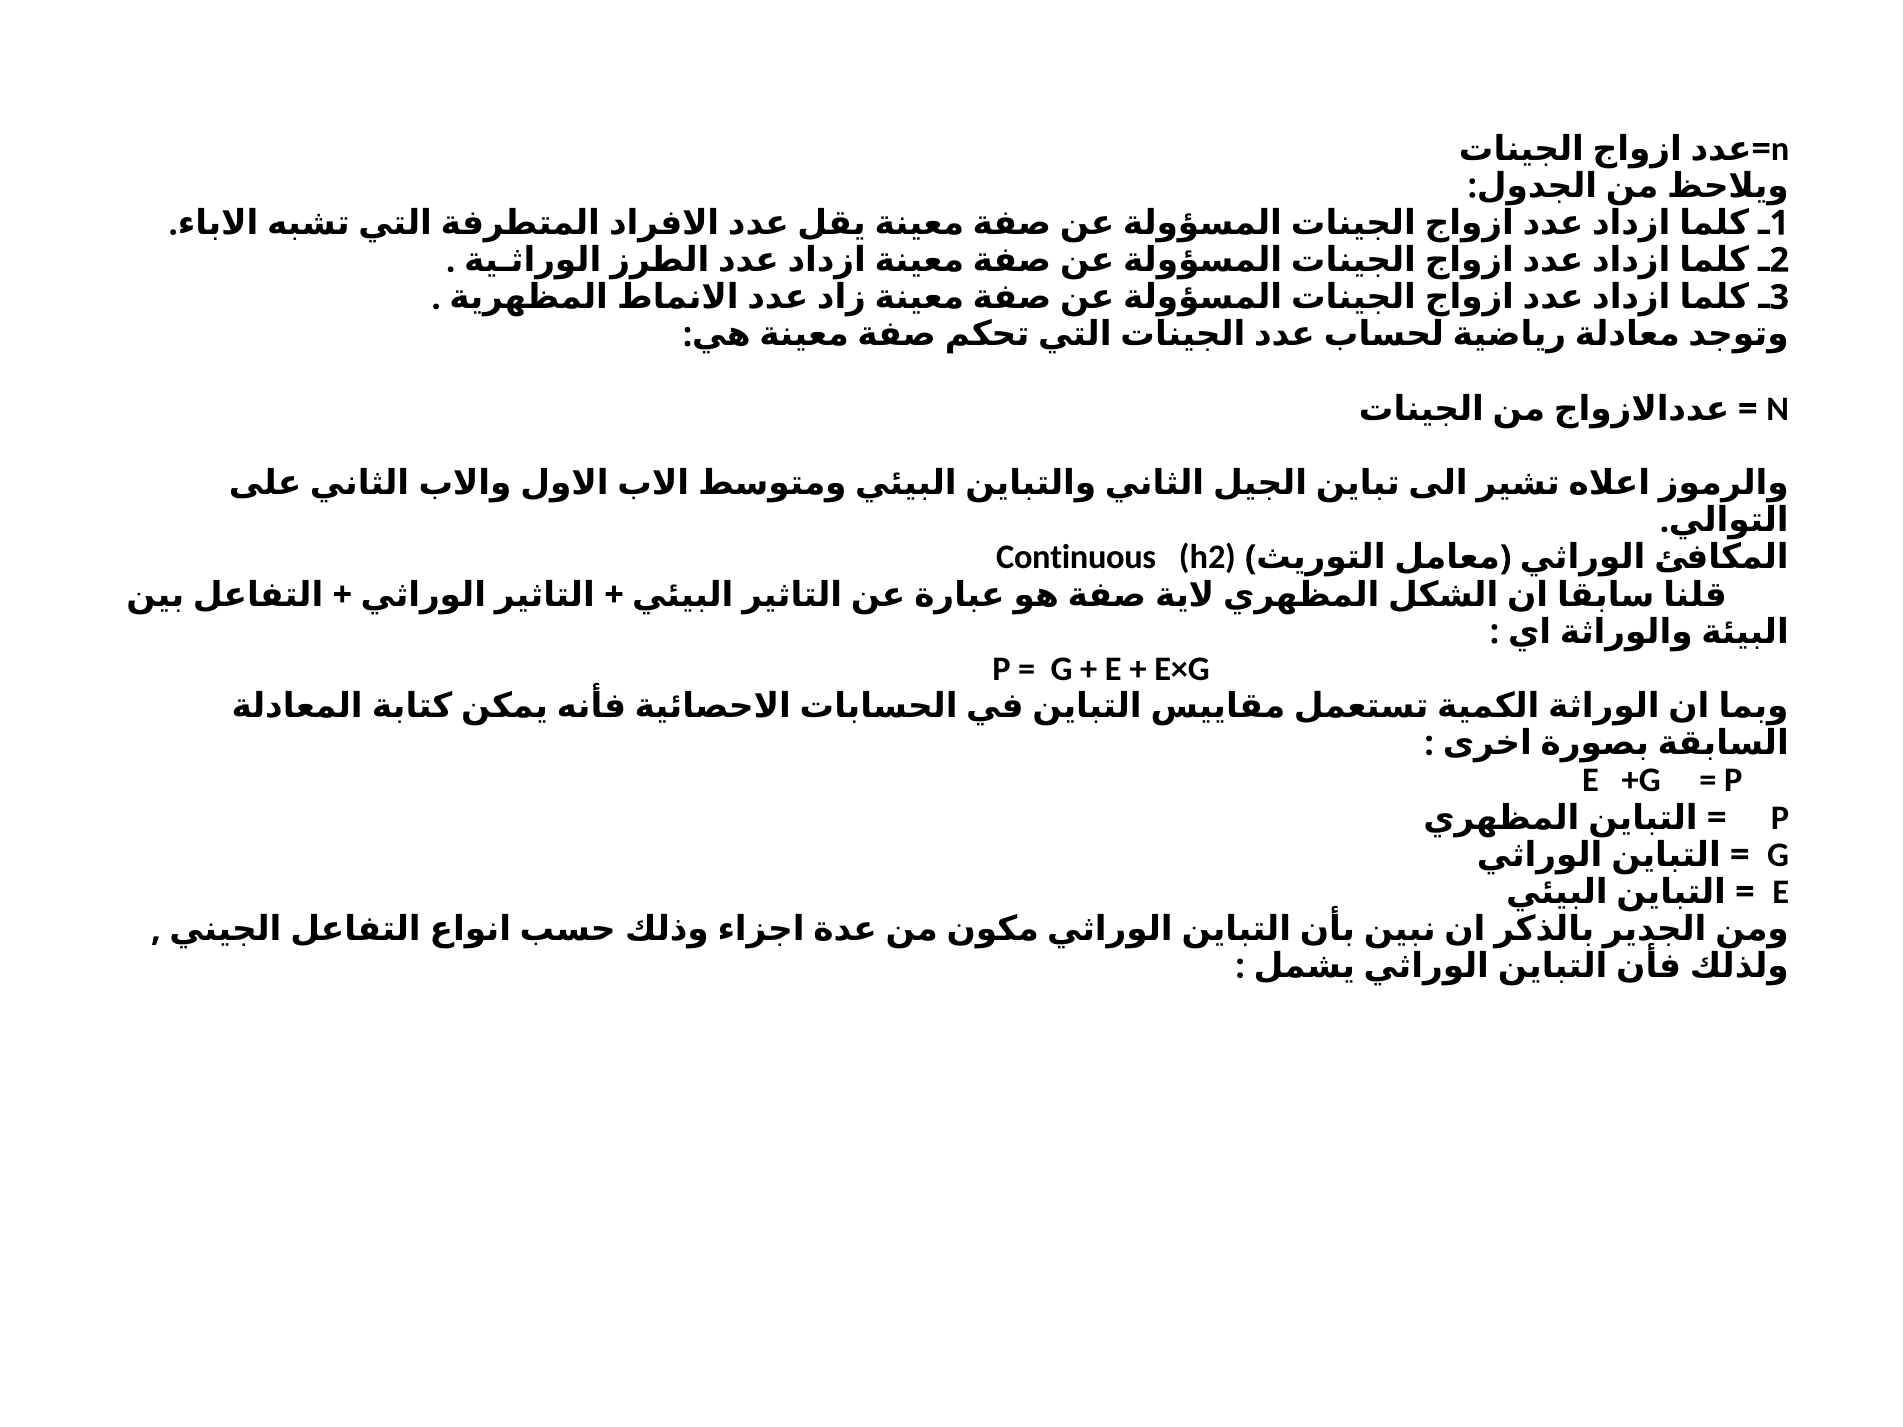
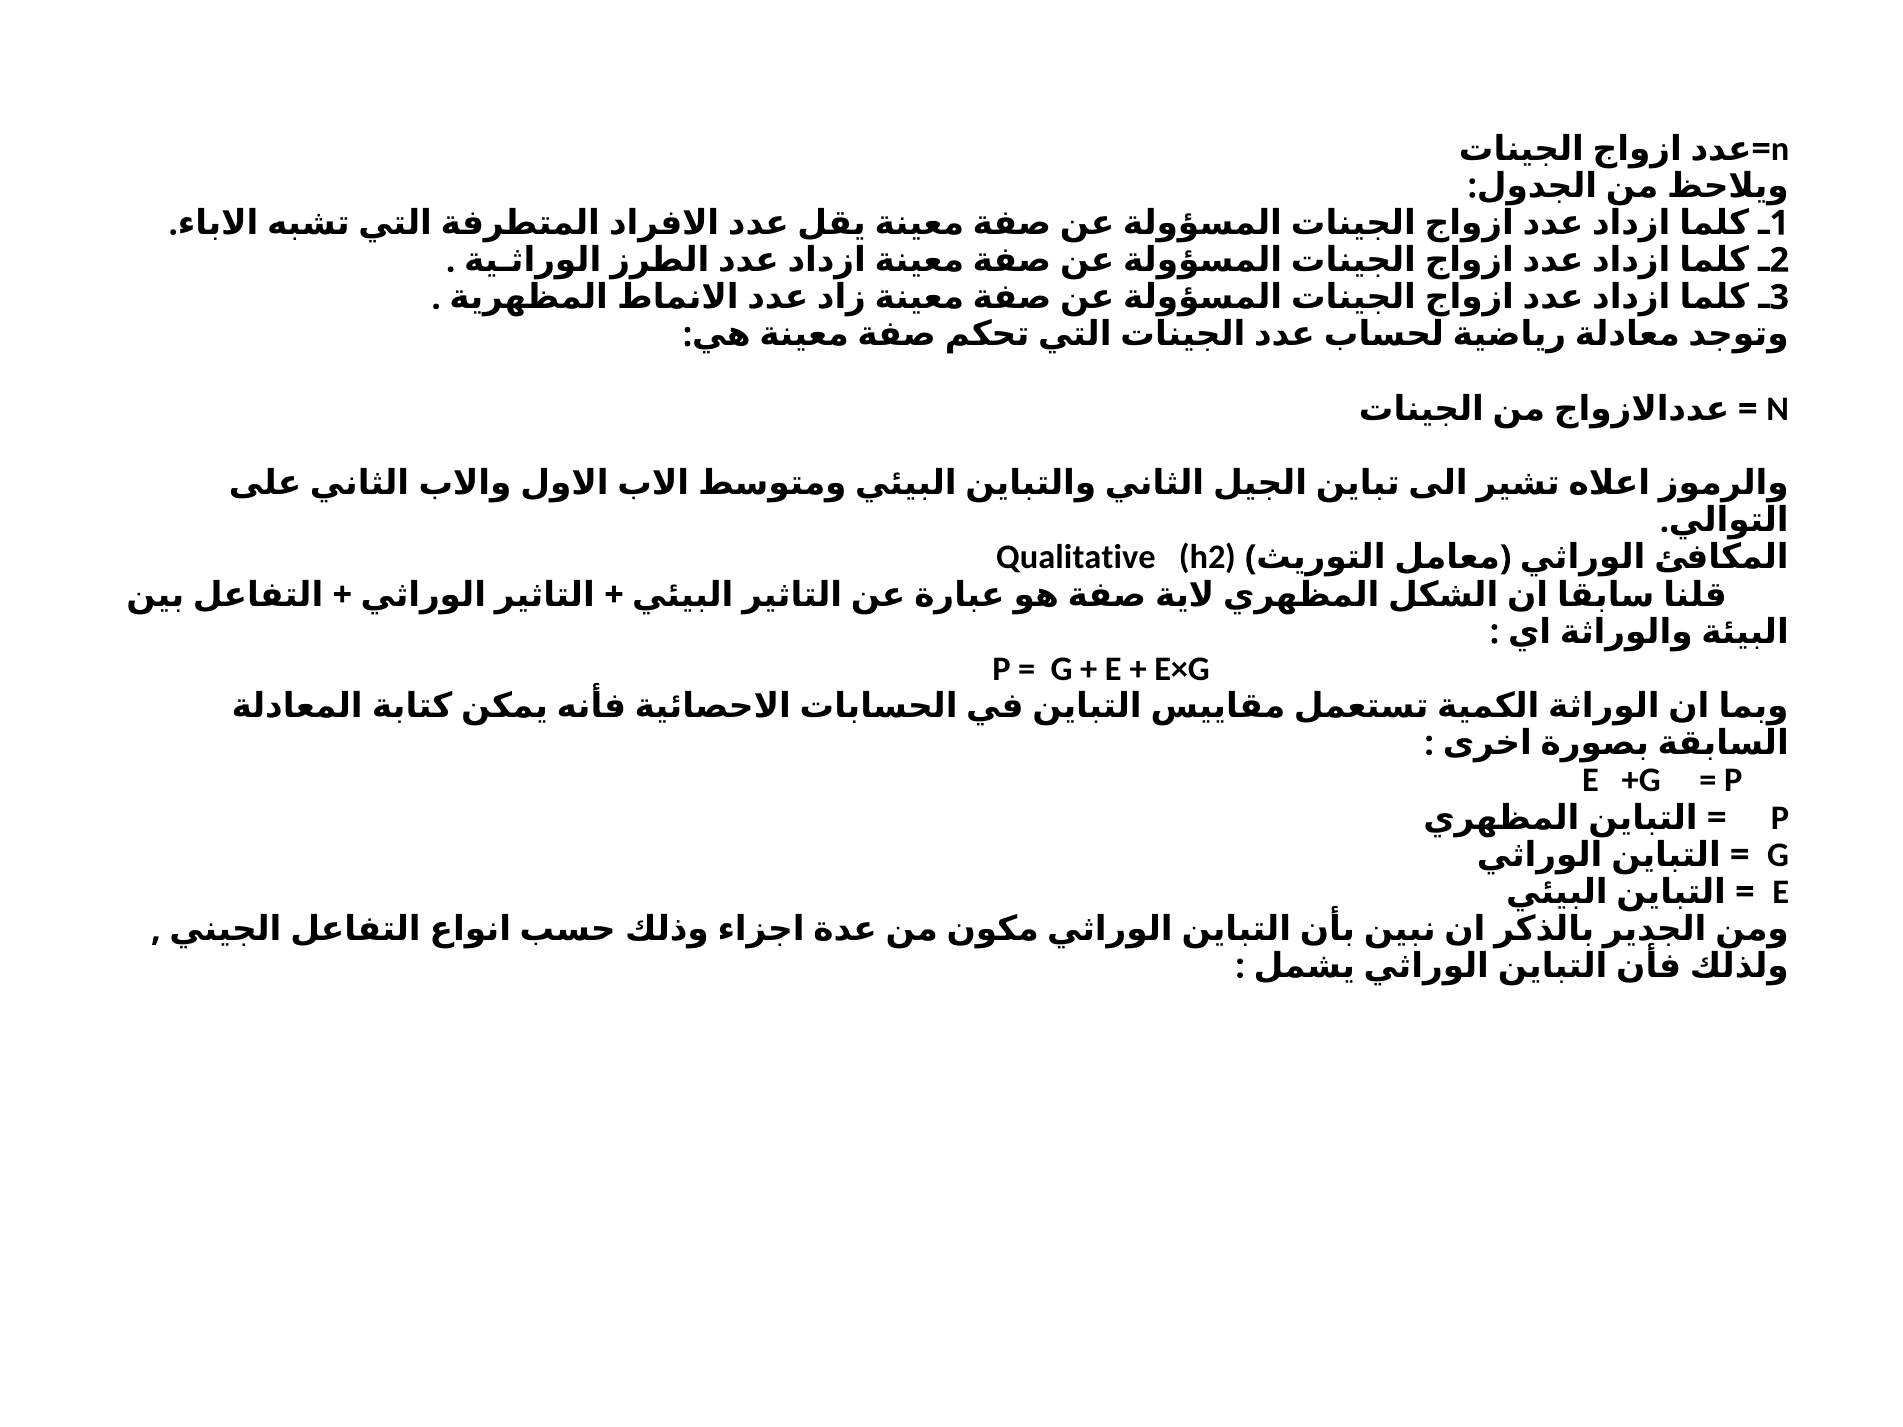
Continuous: Continuous -> Qualitative (1076, 558)
